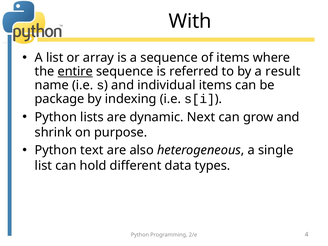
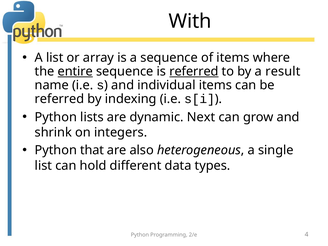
referred underline: none -> present (194, 71)
package: package -> referred (59, 99)
purpose: purpose -> integers (121, 132)
text: text -> that (92, 150)
